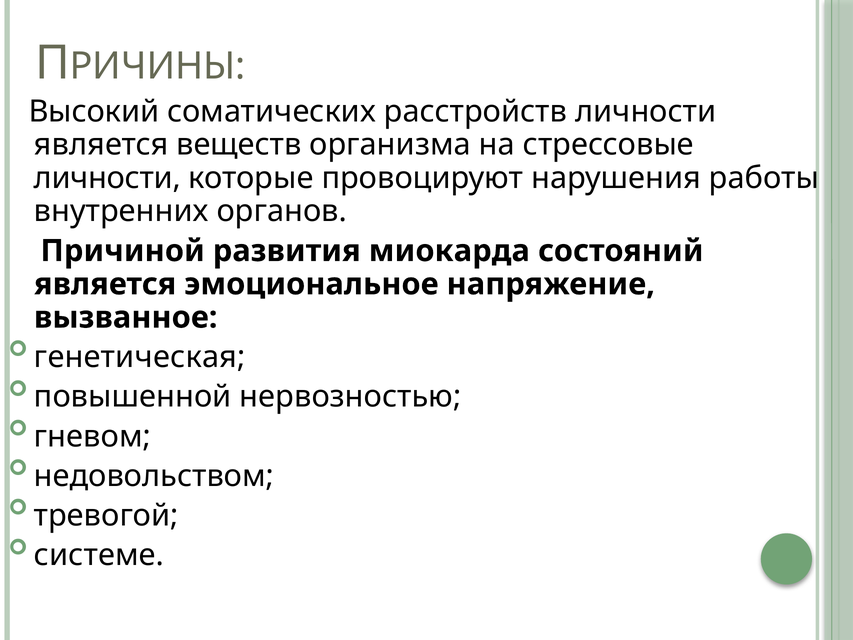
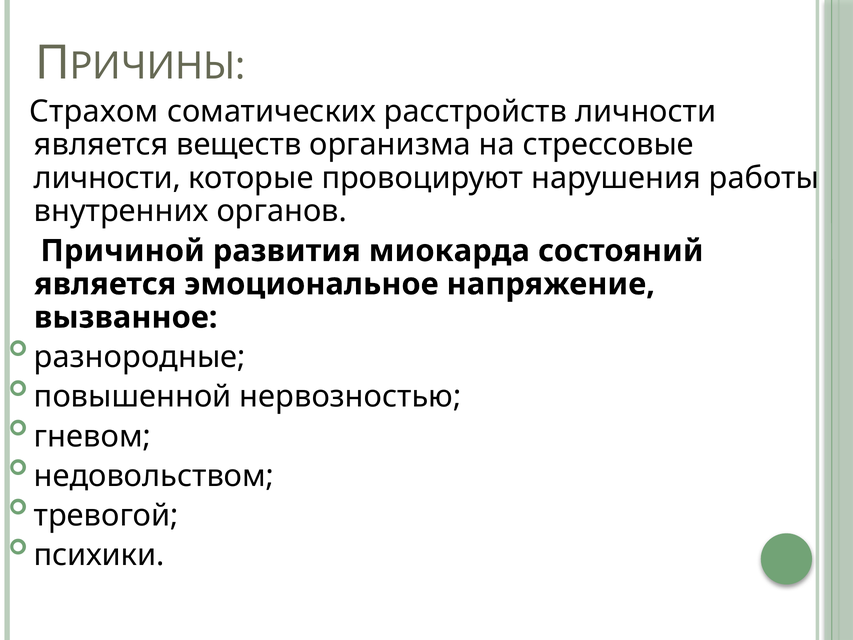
Высокий: Высокий -> Страхом (94, 111)
генетическая: генетическая -> разнородные (140, 357)
системе: системе -> психики (99, 555)
